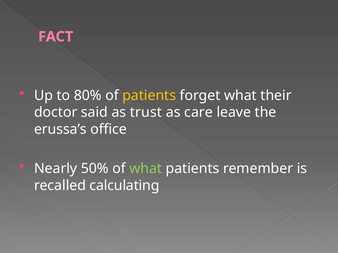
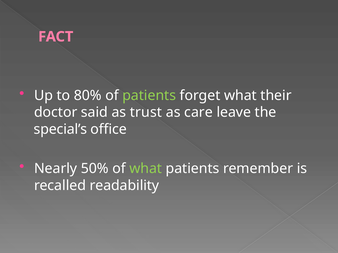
patients colour: yellow -> light green (149, 96)
erussa’s: erussa’s -> special’s (60, 129)
calculating: calculating -> readability (124, 186)
